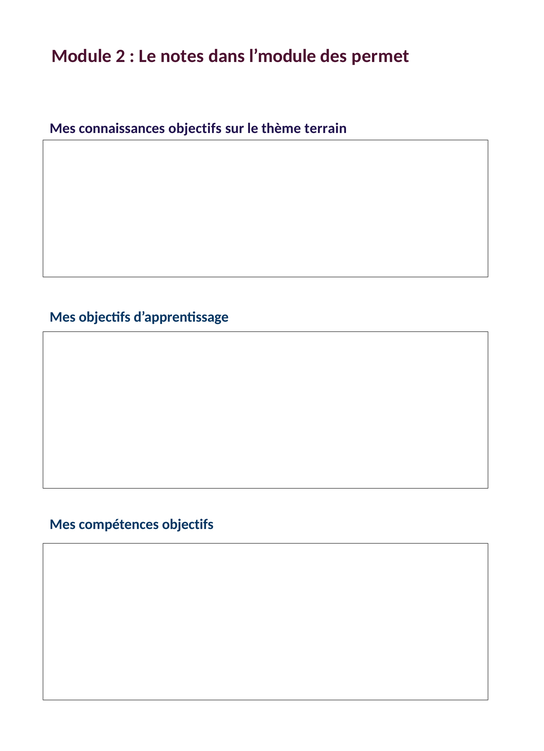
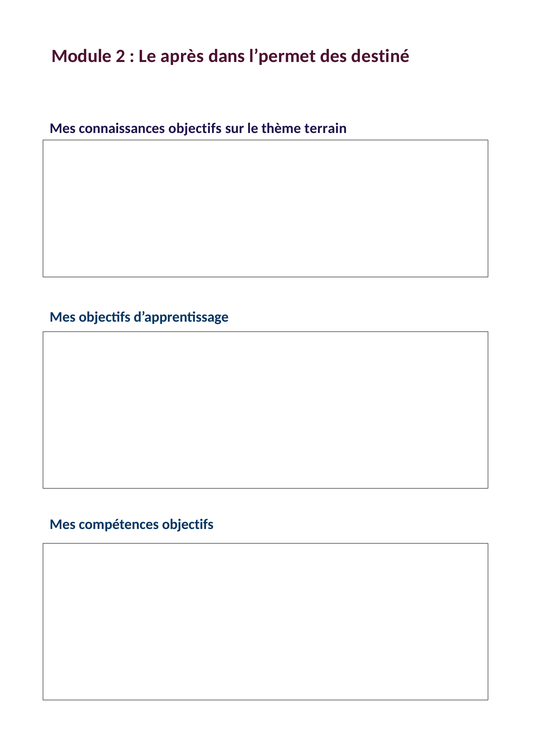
notes: notes -> après (182, 56)
l’module: l’module -> l’permet (282, 56)
permet: permet -> destiné (380, 56)
